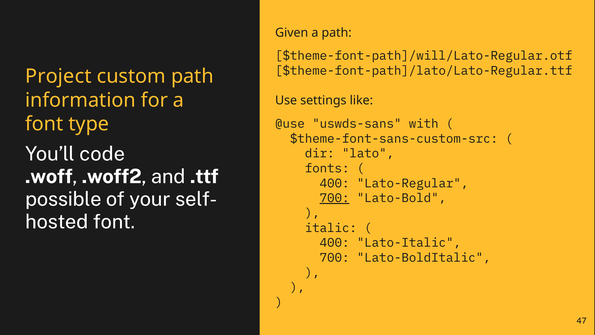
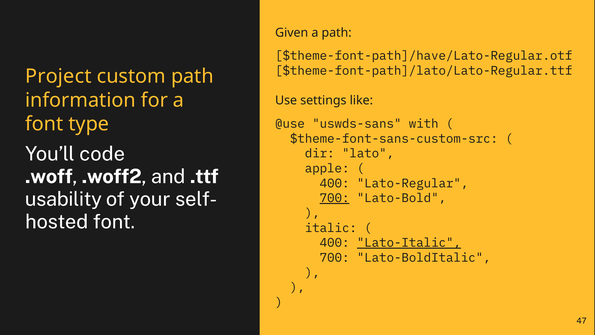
$theme-font-path]/will/Lato-Regular.otf: $theme-font-path]/will/Lato-Regular.otf -> $theme-font-path]/have/Lato-Regular.otf (424, 56)
fonts: fonts -> apple (327, 168)
possible: possible -> usability (63, 199)
Lato-Italic underline: none -> present (409, 243)
